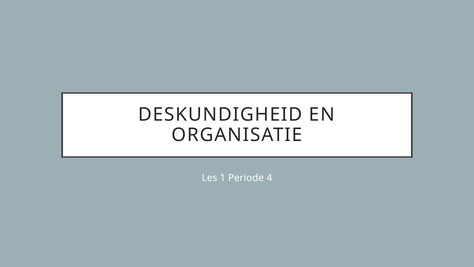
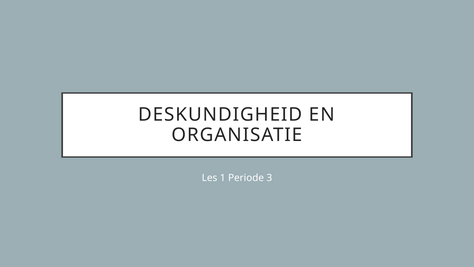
4: 4 -> 3 (269, 178)
